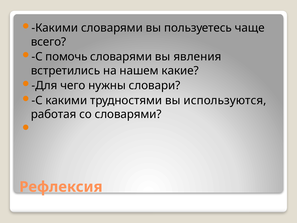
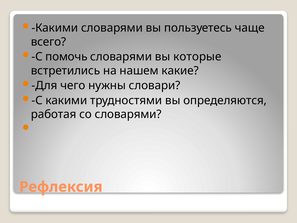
явления: явления -> которые (197, 57)
используются: используются -> определяются (225, 100)
